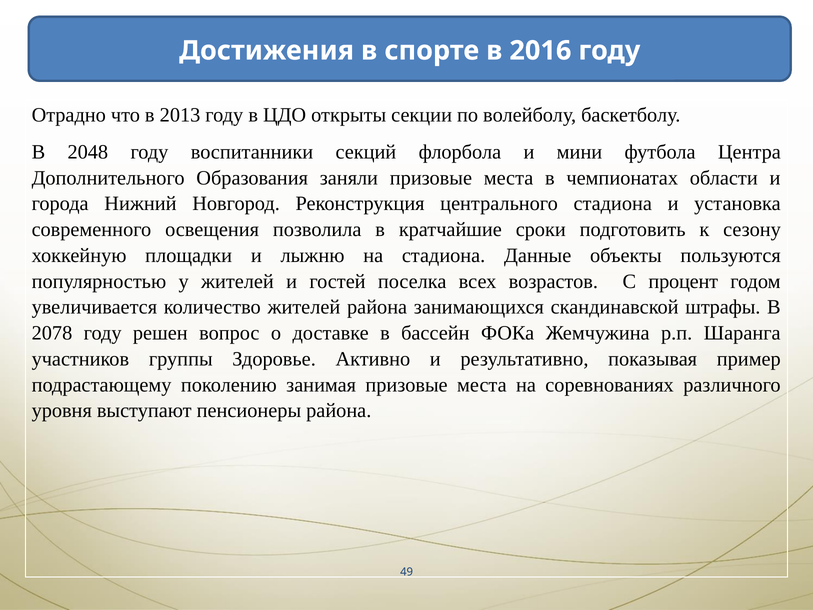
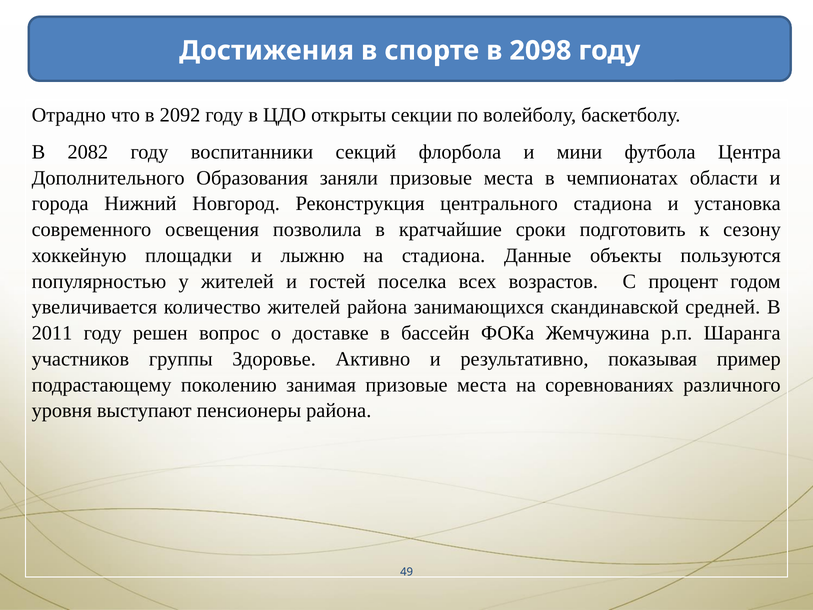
2016: 2016 -> 2098 (540, 51)
2013: 2013 -> 2092 (180, 115)
2048: 2048 -> 2082 (88, 152)
штрафы: штрафы -> средней (723, 307)
2078: 2078 -> 2011 (52, 333)
